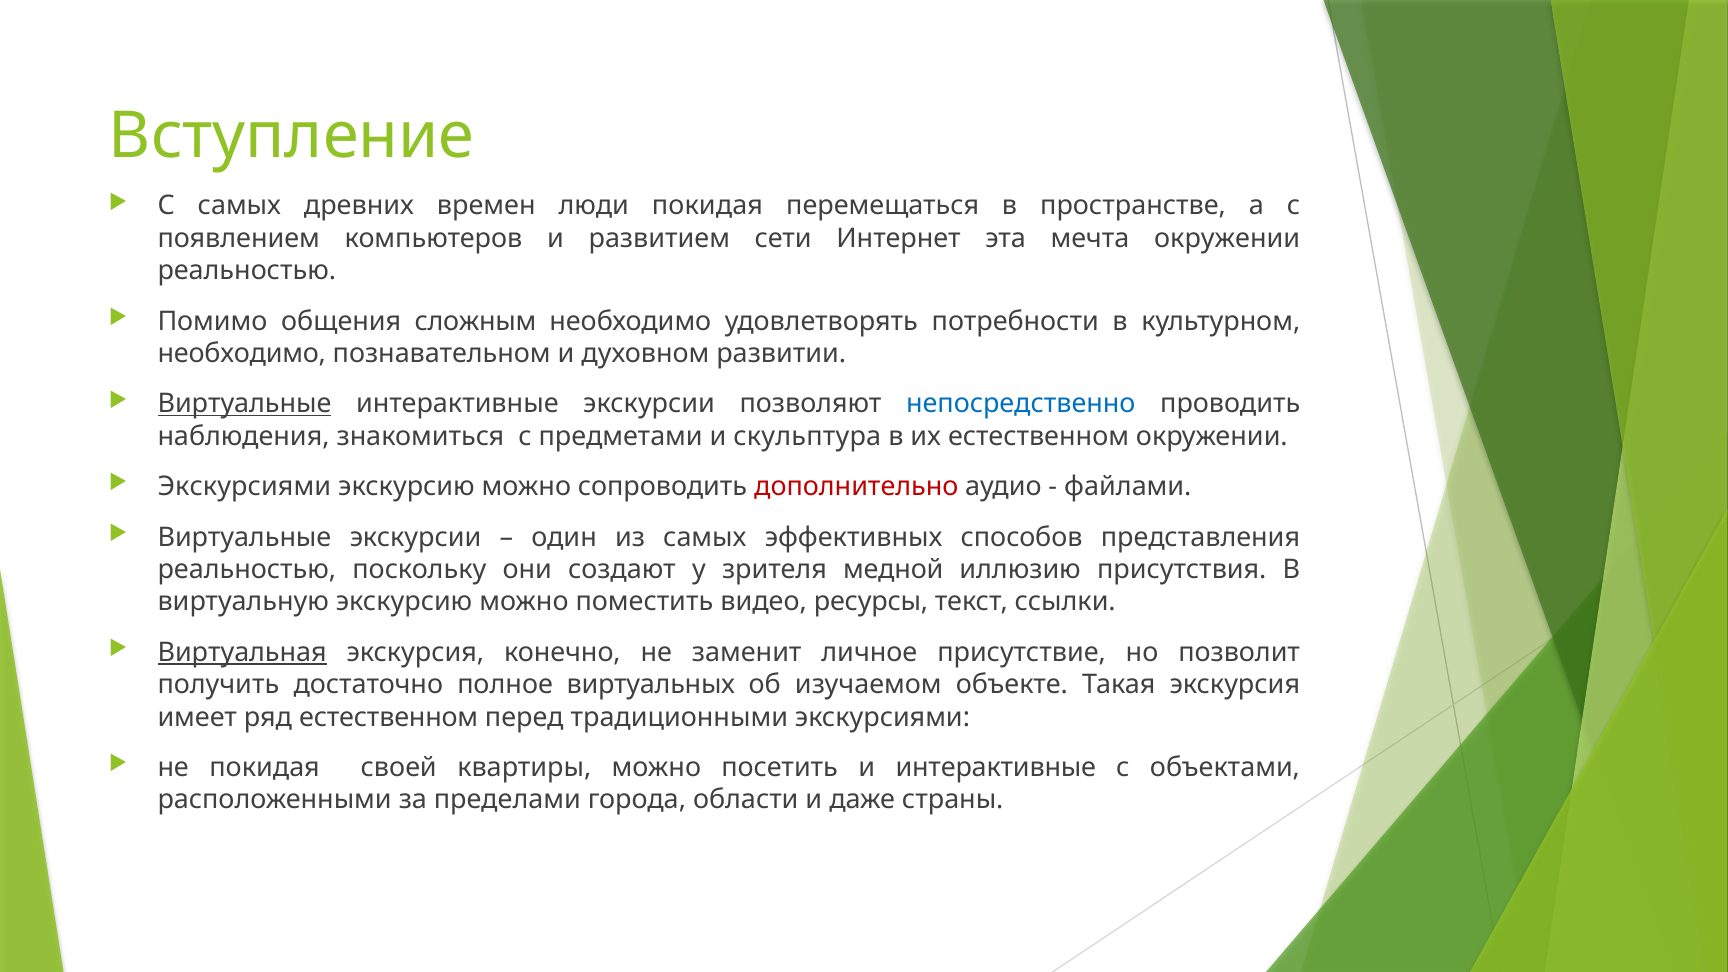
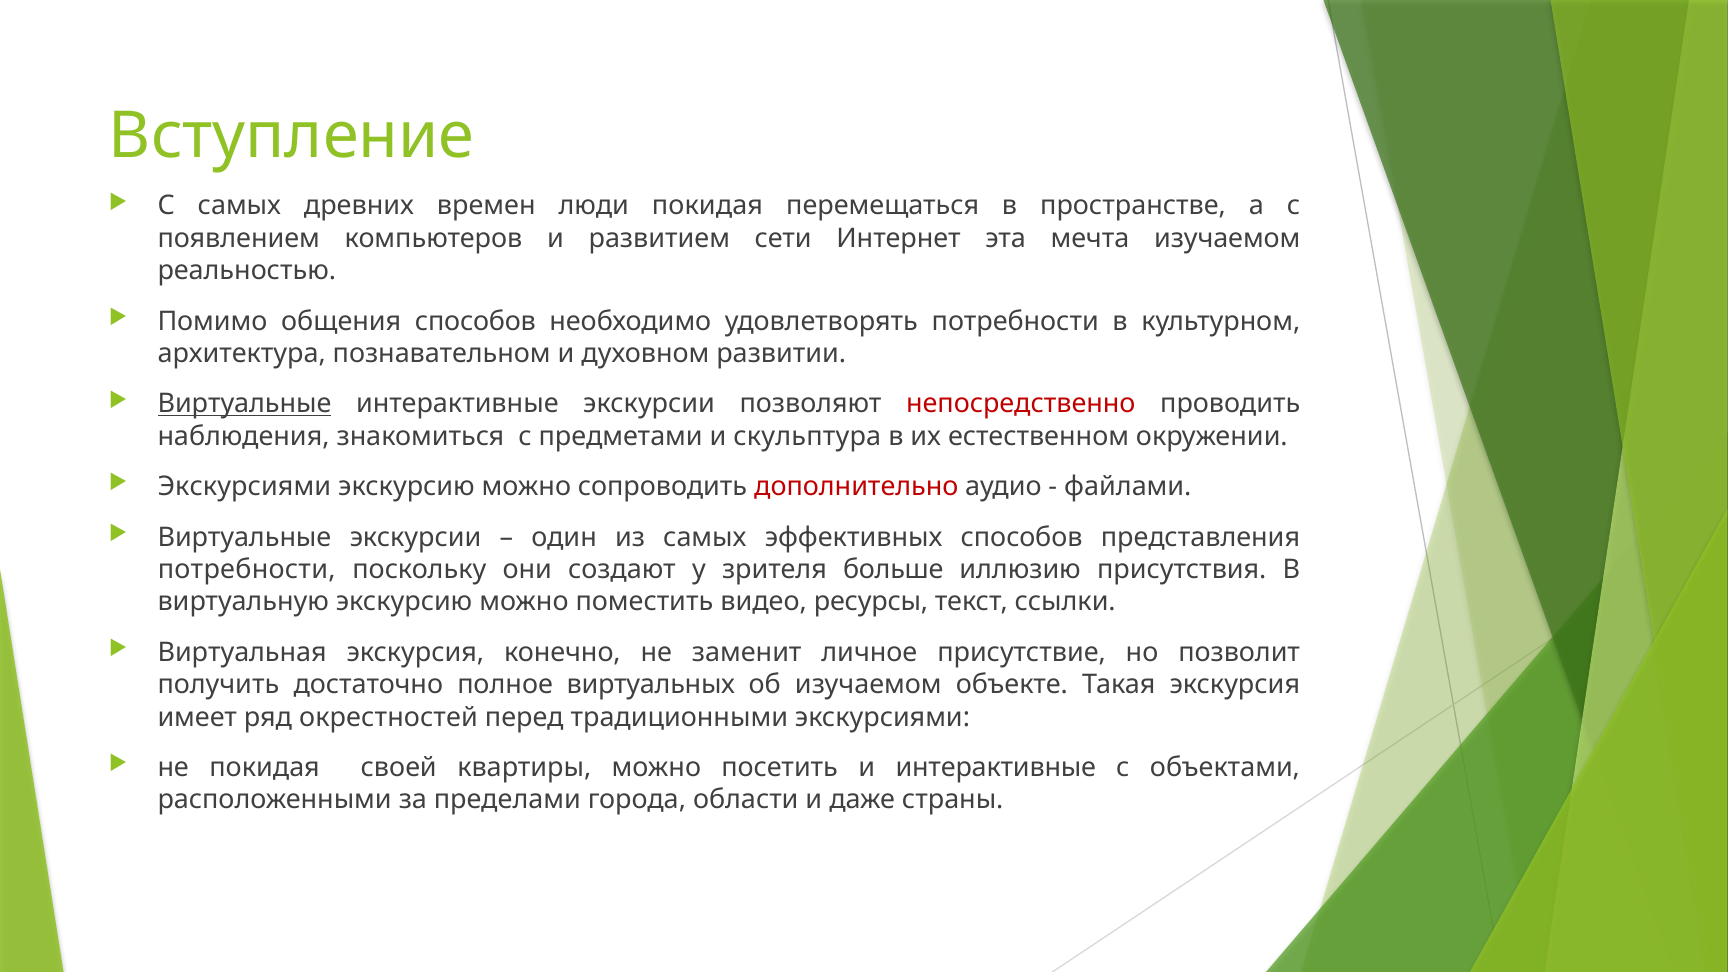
мечта окружении: окружении -> изучаемом (1227, 238)
общения сложным: сложным -> способов (475, 321)
необходимо: необходимо -> архитектура (242, 354)
непосредственно colour: blue -> red (1021, 404)
реальностью: реальностью -> потребности (247, 570)
медной: медной -> больше (893, 570)
Виртуальная underline: present -> none (242, 652)
ряд естественном: естественном -> окрестностей (389, 717)
